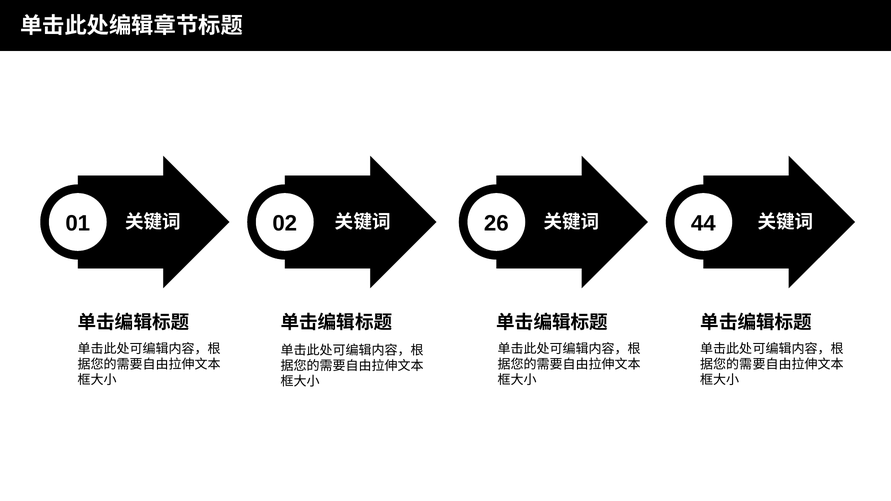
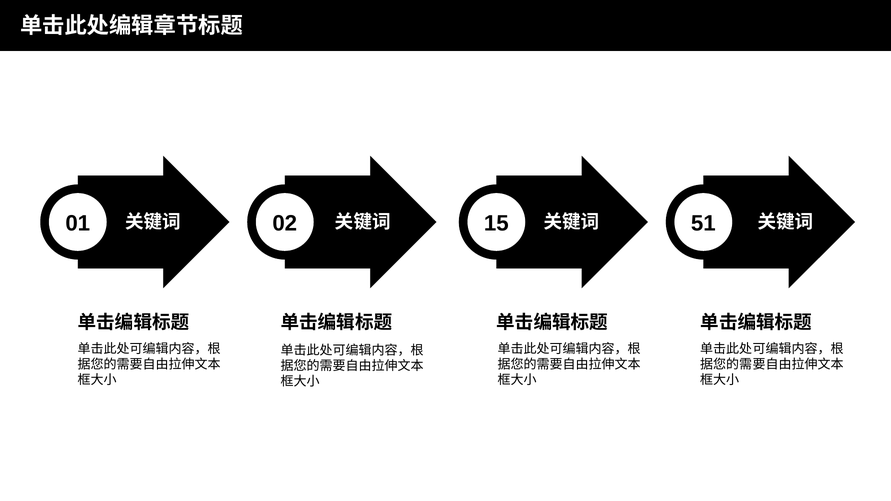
26: 26 -> 15 (496, 224)
44: 44 -> 51 (703, 224)
